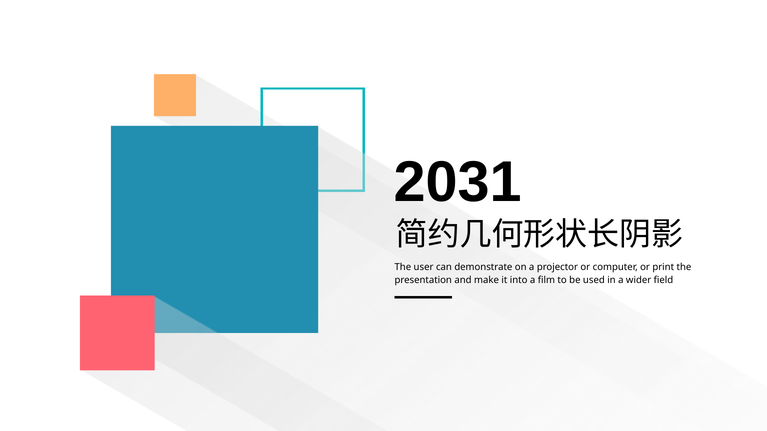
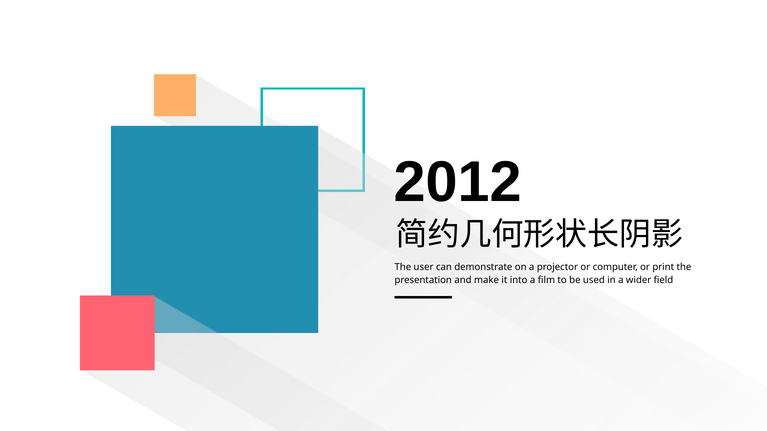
2031: 2031 -> 2012 (458, 182)
